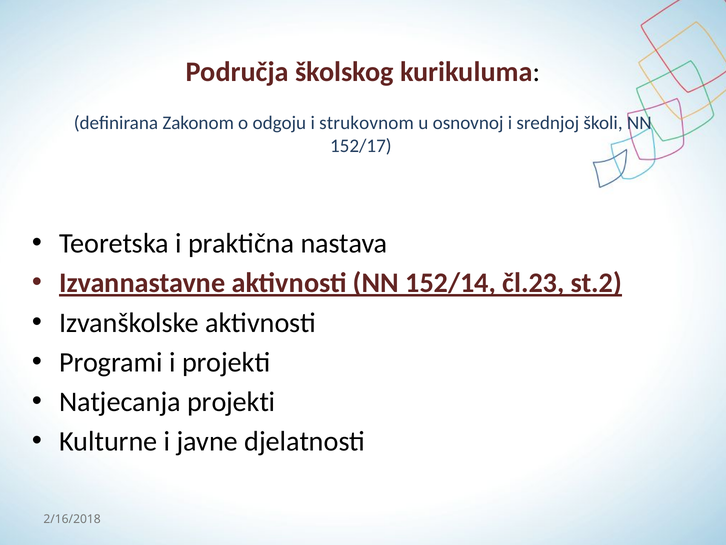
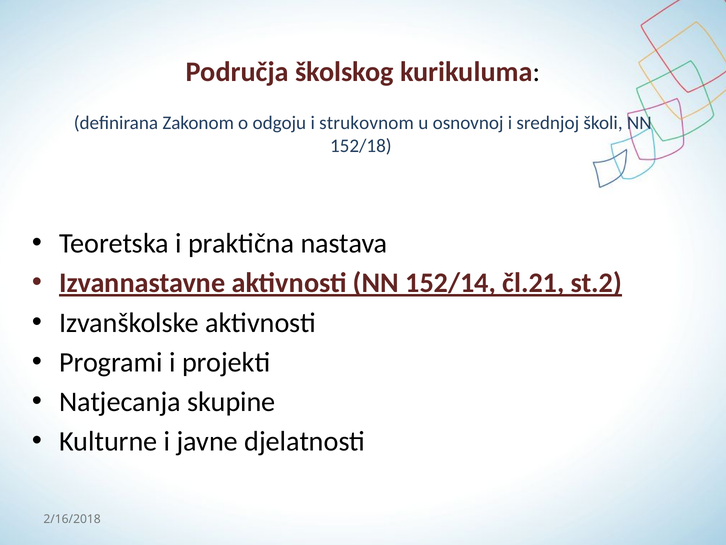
152/17: 152/17 -> 152/18 (361, 146)
čl.23: čl.23 -> čl.21 (533, 283)
Natjecanja projekti: projekti -> skupine (231, 402)
